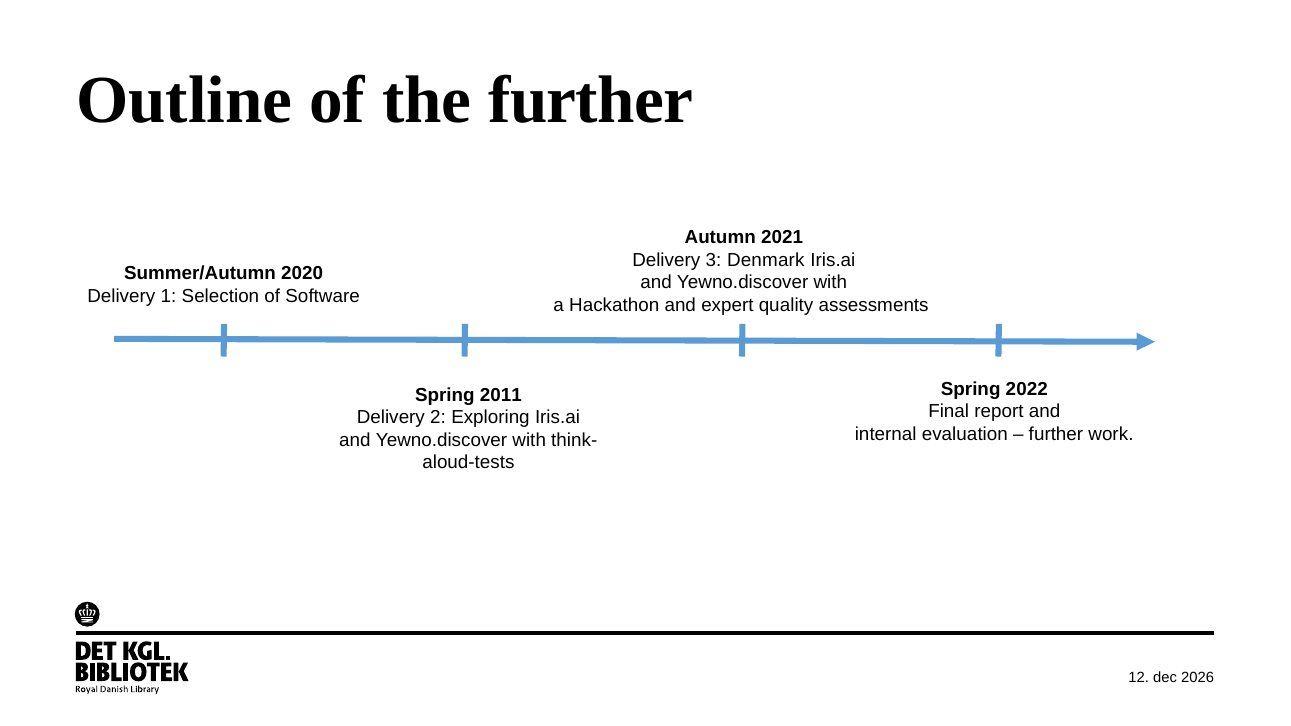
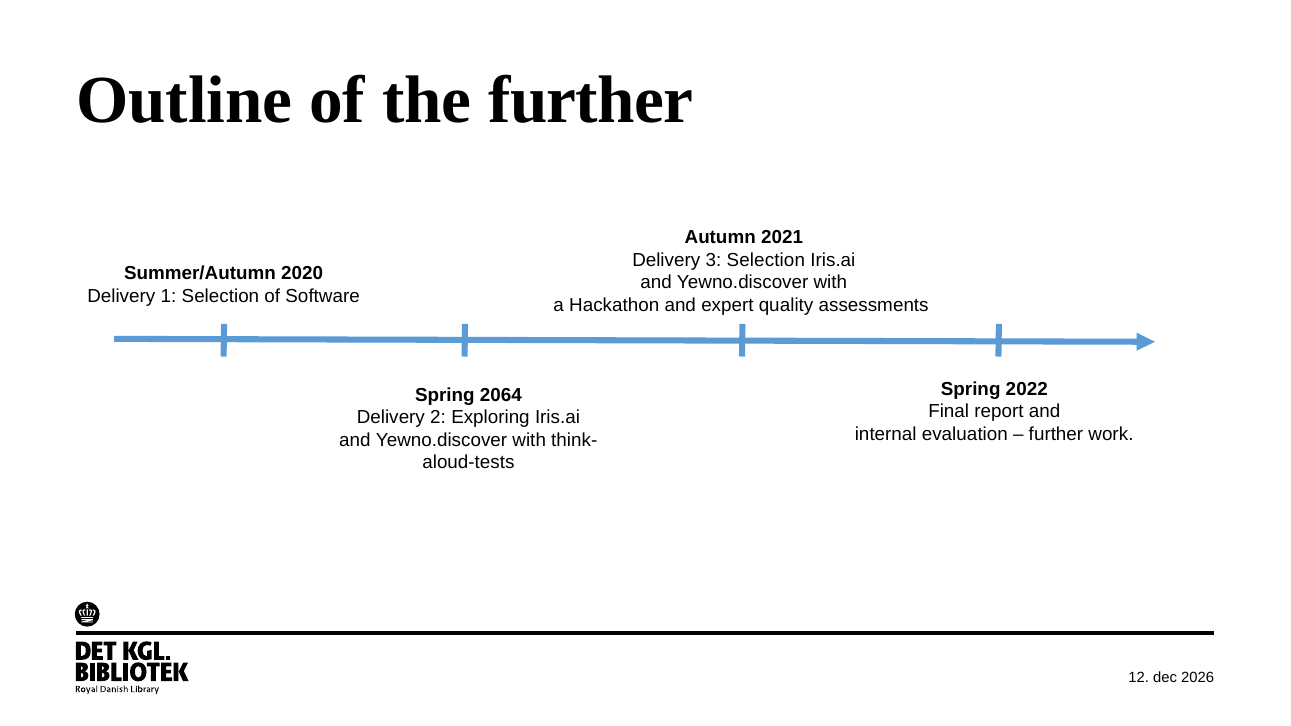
3 Denmark: Denmark -> Selection (766, 260)
2011: 2011 -> 2064 (501, 395)
